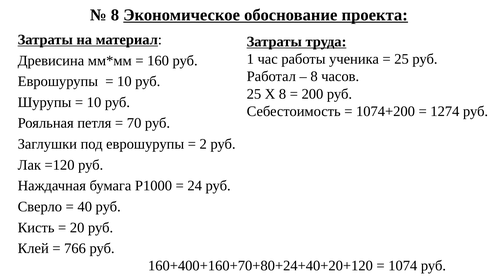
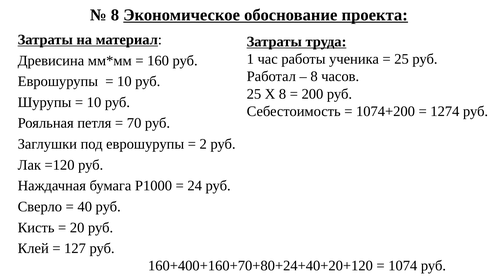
766: 766 -> 127 (75, 249)
